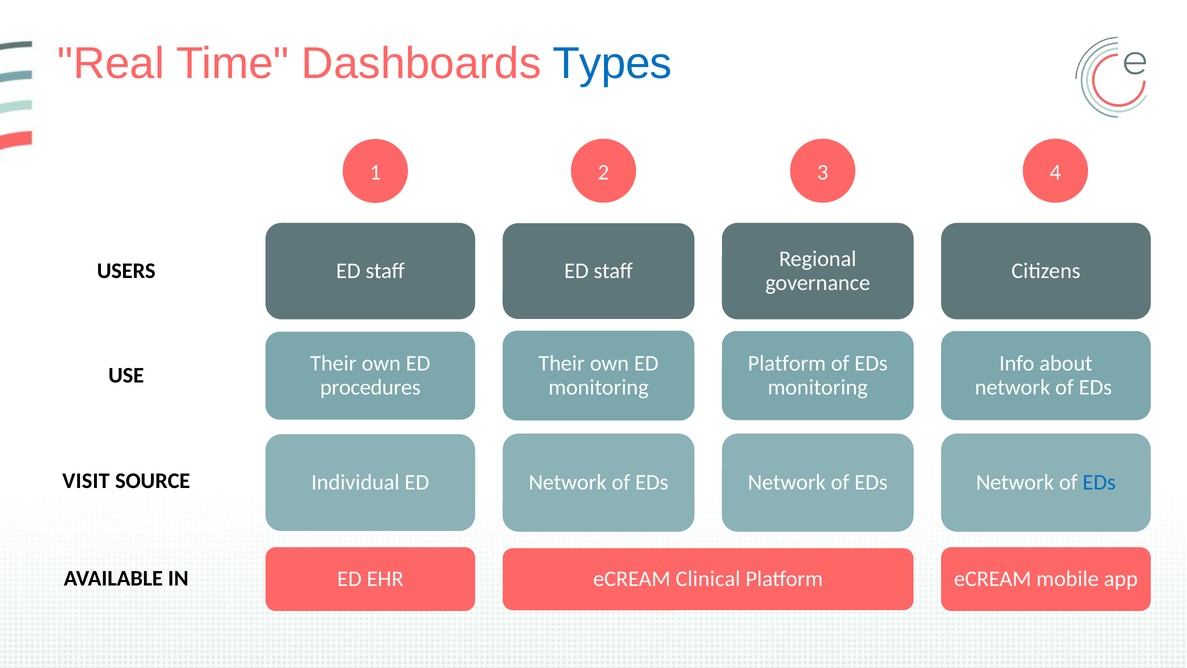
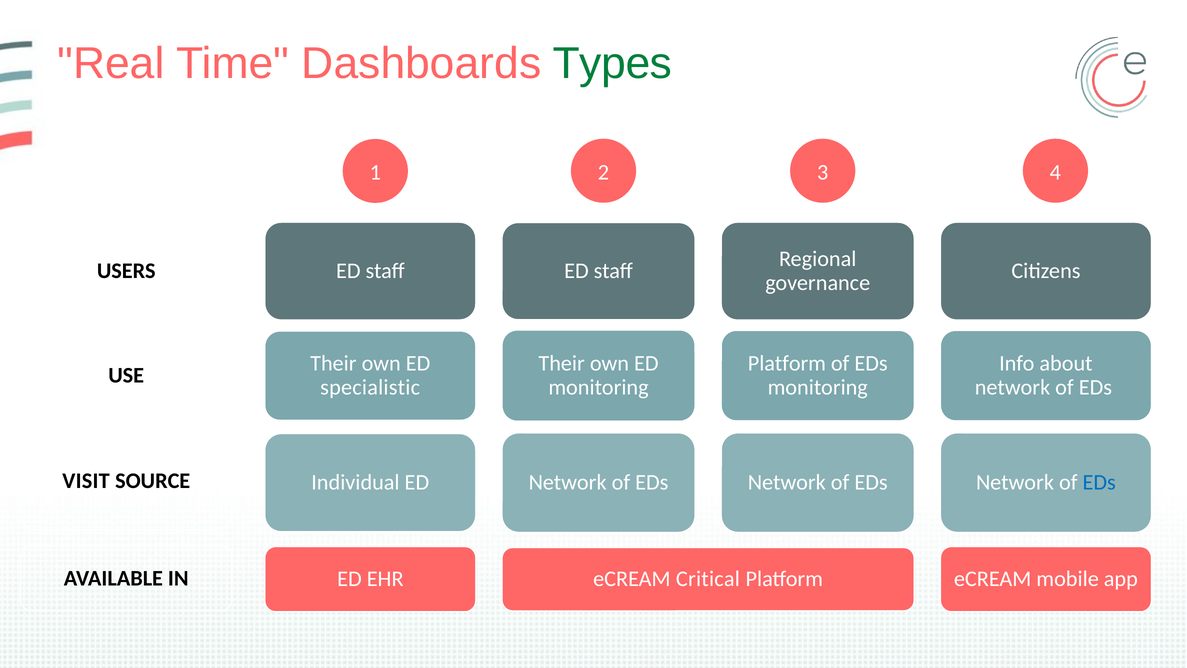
Types colour: blue -> green (612, 64)
procedures: procedures -> specialistic (370, 387)
Clinical: Clinical -> Critical (708, 579)
